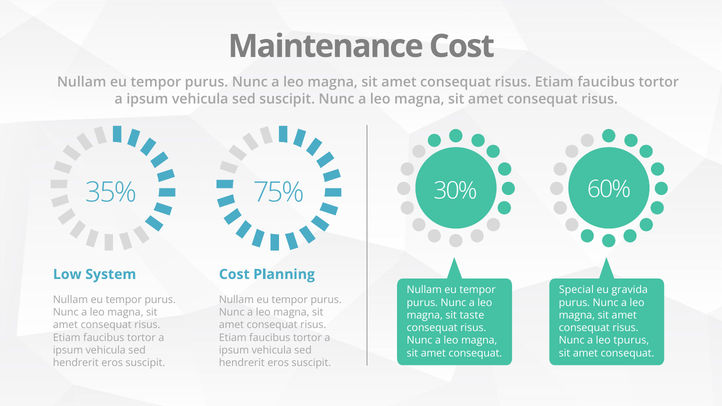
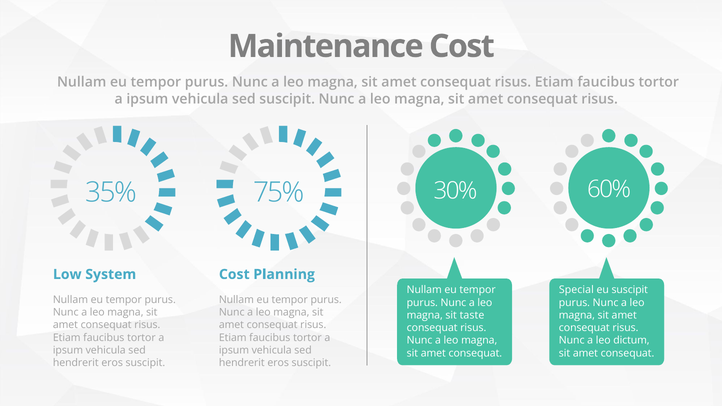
eu gravida: gravida -> suscipit (630, 290)
tpurus: tpurus -> dictum (631, 341)
